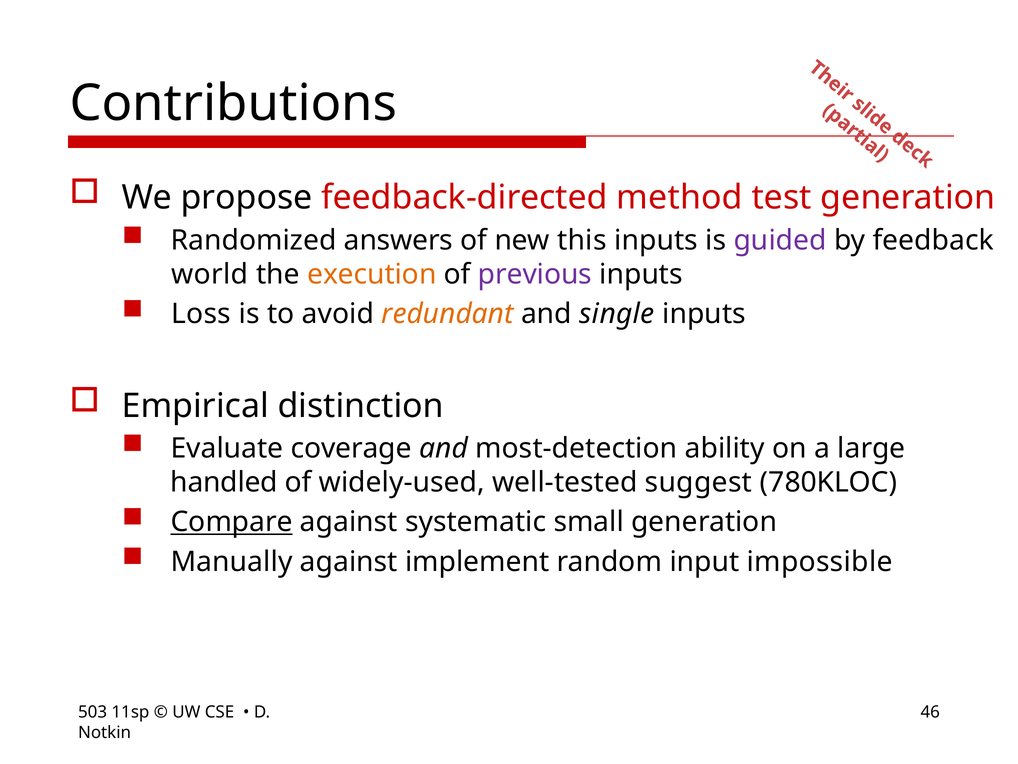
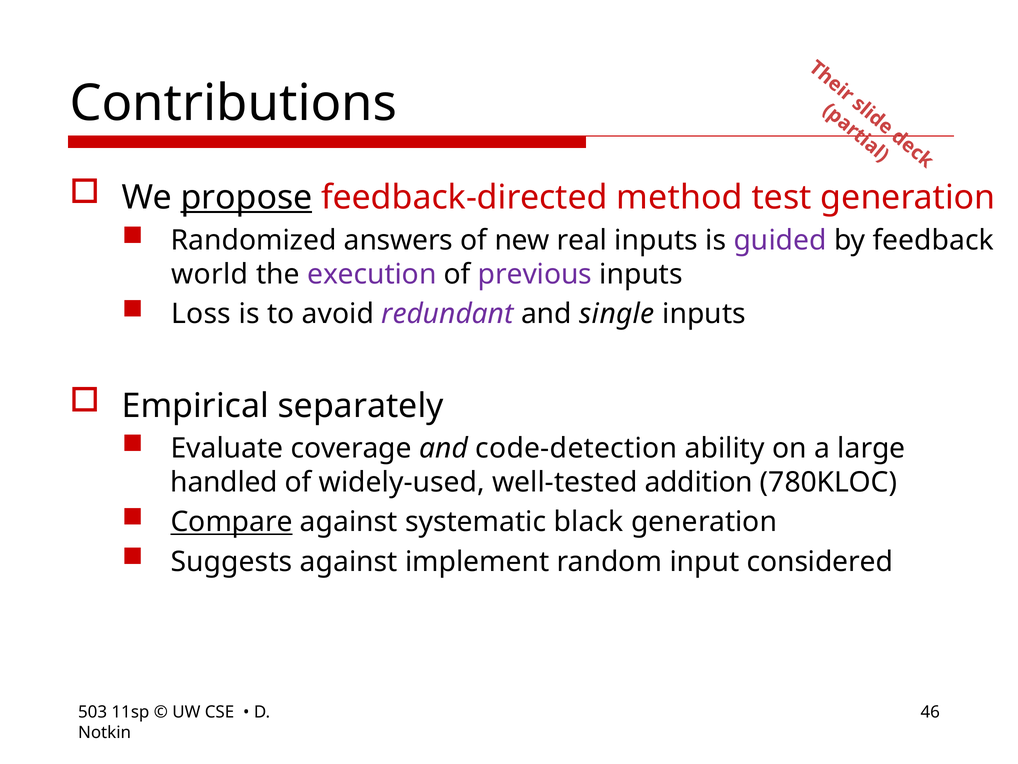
propose underline: none -> present (246, 197)
this: this -> real (582, 240)
execution colour: orange -> purple (372, 274)
redundant colour: orange -> purple (448, 314)
distinction: distinction -> separately (361, 406)
most-detection: most-detection -> code-detection (576, 448)
suggest: suggest -> addition (699, 482)
small: small -> black (589, 522)
Manually: Manually -> Suggests (232, 561)
impossible: impossible -> considered (820, 561)
